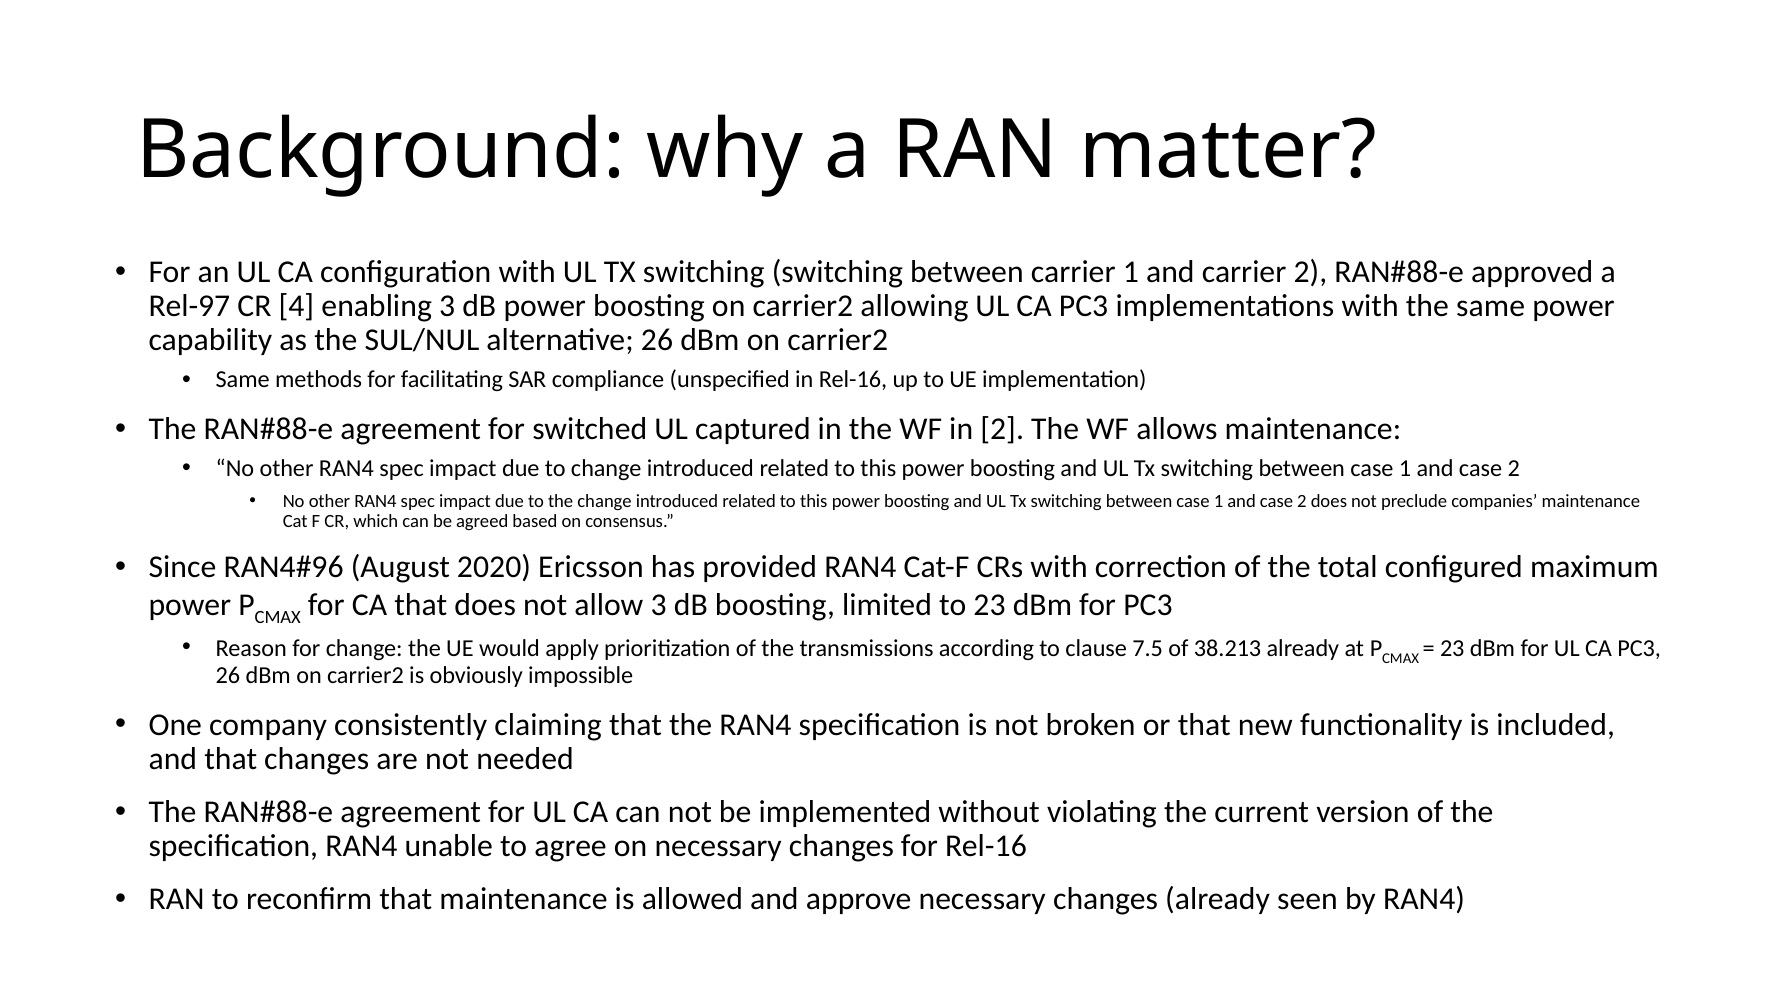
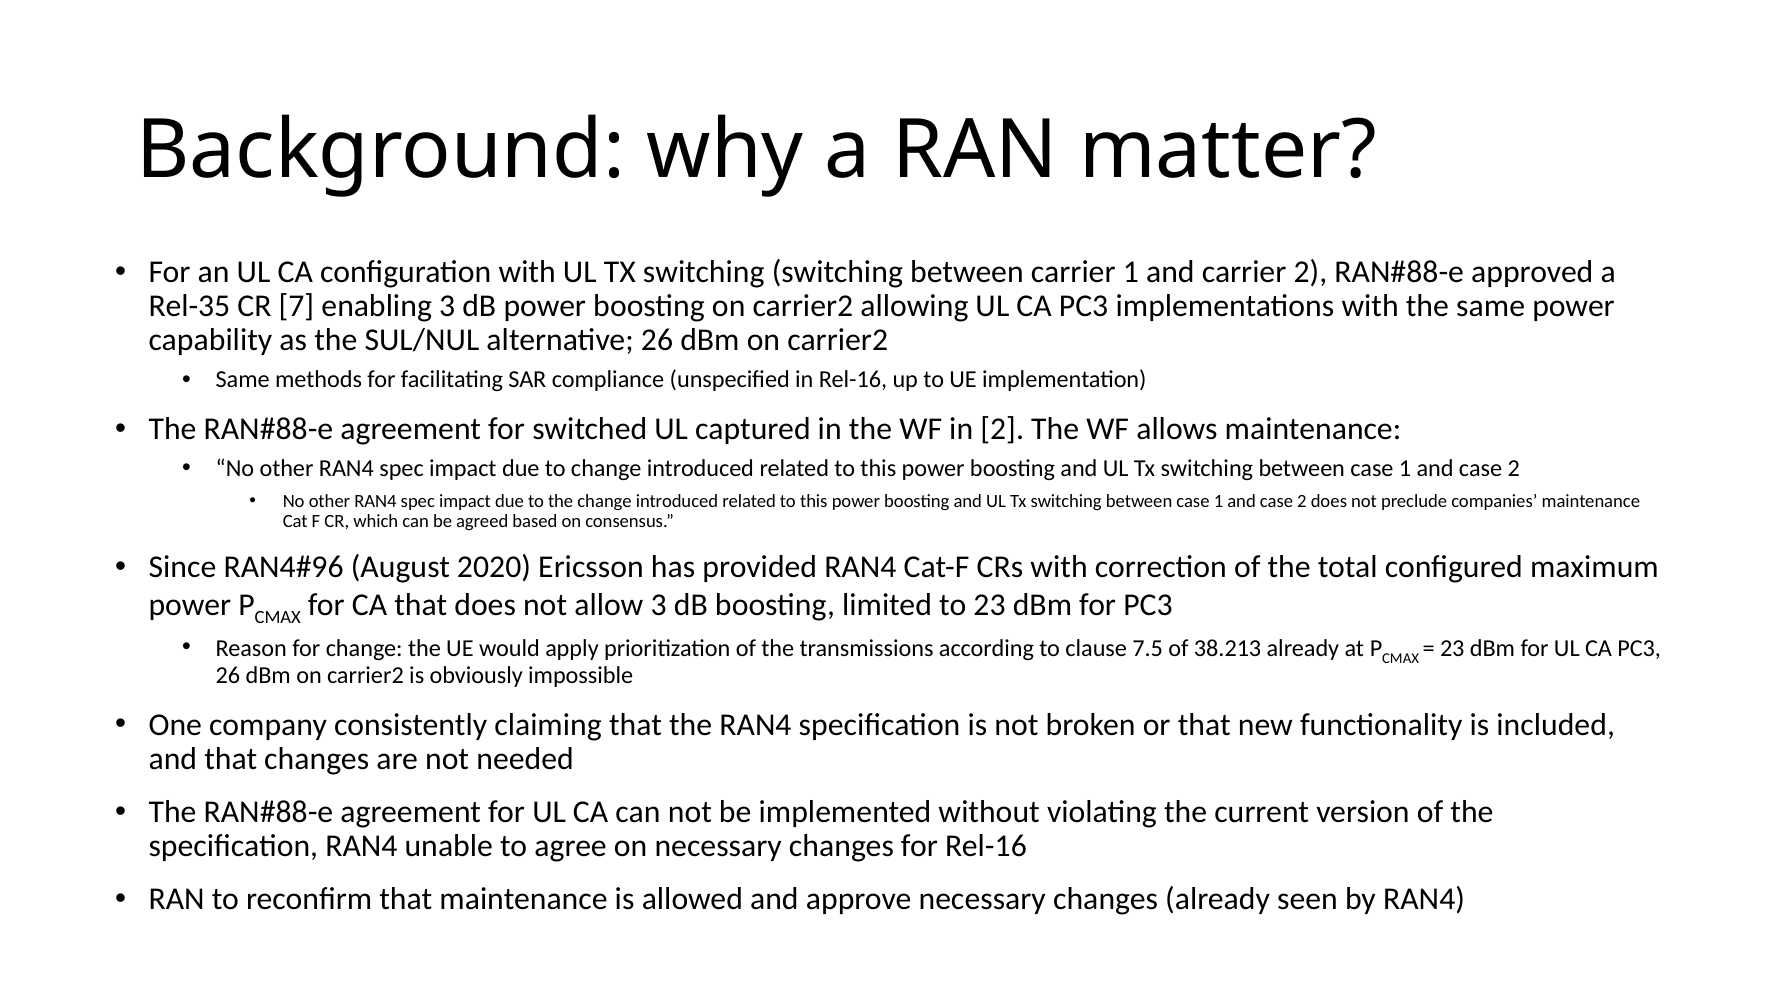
Rel-97: Rel-97 -> Rel-35 (189, 306)
4: 4 -> 7 (296, 306)
